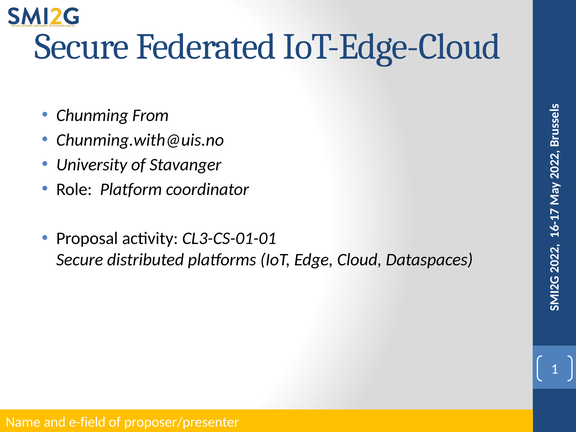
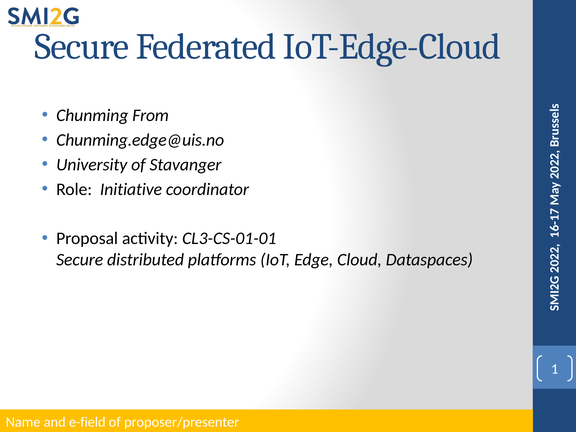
Chunming.with@uis.no: Chunming.with@uis.no -> Chunming.edge@uis.no (140, 140)
Platform: Platform -> Initiative (131, 189)
